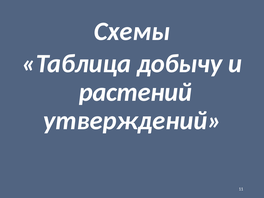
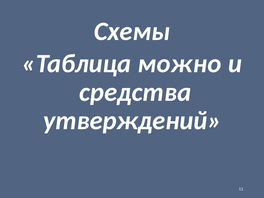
добычу: добычу -> можно (179, 64)
растений: растений -> средства (135, 92)
